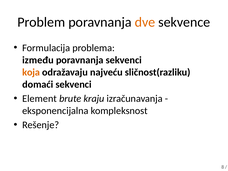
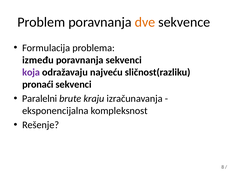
koja colour: orange -> purple (31, 72)
domaći: domaći -> pronaći (38, 84)
Element: Element -> Paralelni (40, 99)
